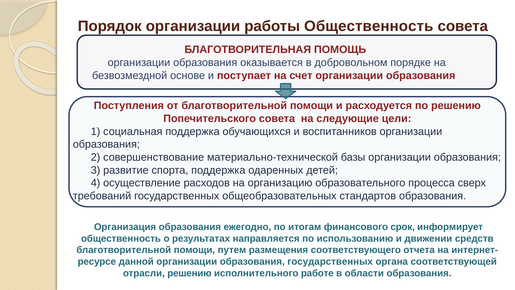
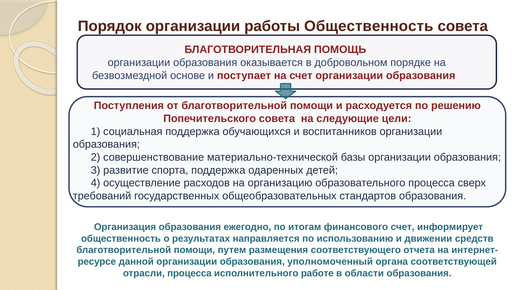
финансового срок: срок -> счет (403, 227)
образования государственных: государственных -> уполномоченный (330, 261)
отрасли решению: решению -> процесса (189, 273)
